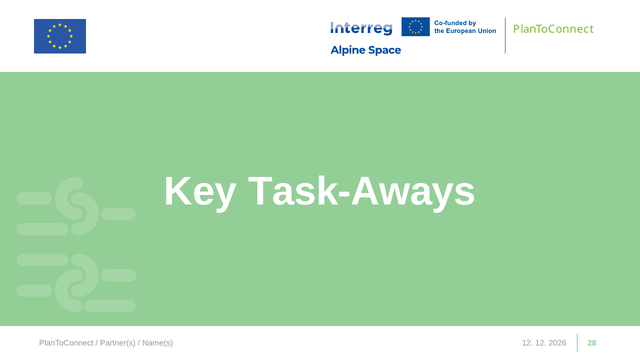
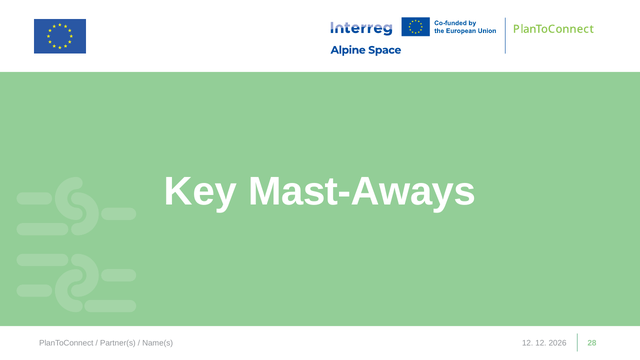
Task-Aways: Task-Aways -> Mast-Aways (362, 192)
